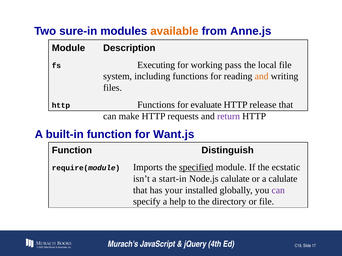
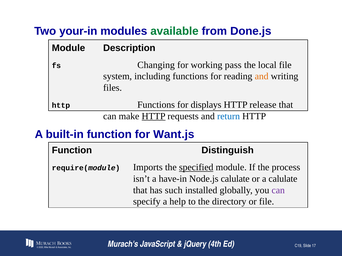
sure-in: sure-in -> your-in (78, 31)
available colour: orange -> green (174, 31)
Anne.js: Anne.js -> Done.js (251, 31)
Executing: Executing -> Changing (156, 65)
evaluate: evaluate -> displays (206, 105)
HTTP underline: none -> present (154, 116)
return colour: purple -> blue (229, 116)
ecstatic: ecstatic -> process (286, 168)
start-in: start-in -> have-in (173, 179)
your: your -> such (174, 190)
